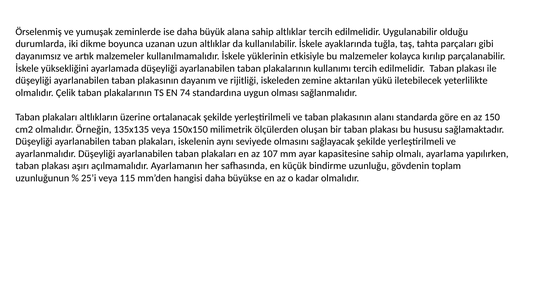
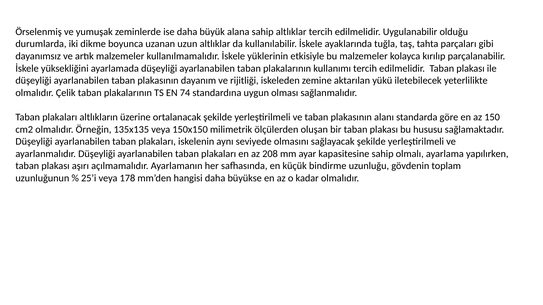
107: 107 -> 208 (270, 154)
115: 115 -> 178 (127, 178)
